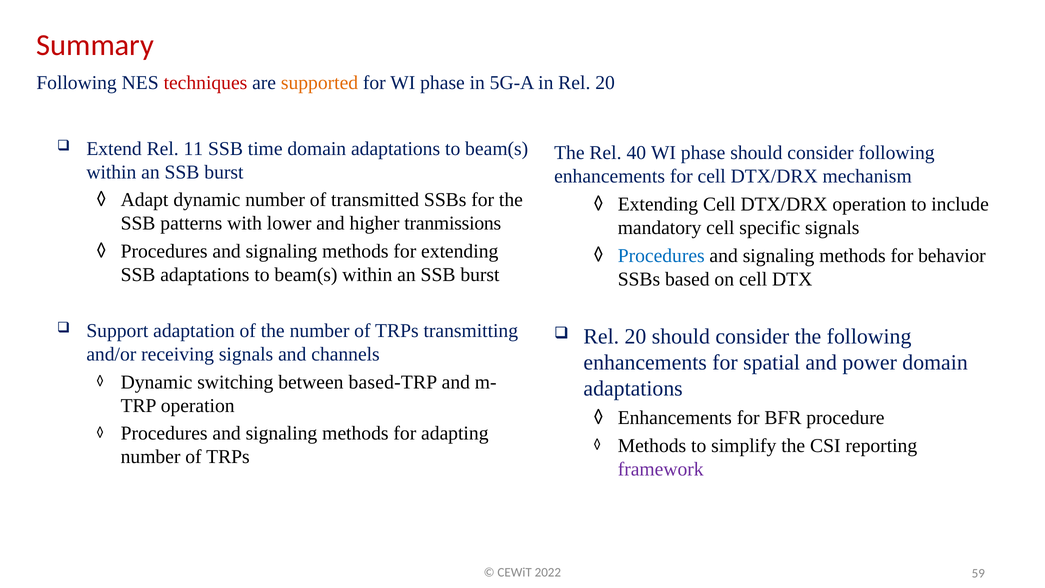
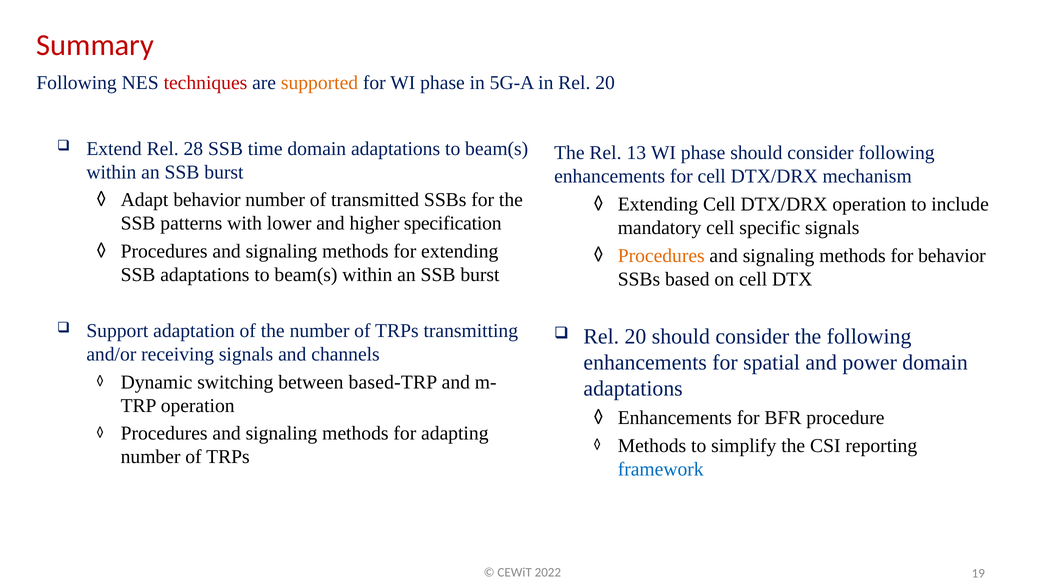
11: 11 -> 28 (193, 149)
40: 40 -> 13 (636, 153)
Adapt dynamic: dynamic -> behavior (207, 200)
tranmissions: tranmissions -> specification (453, 223)
Procedures colour: blue -> orange (661, 256)
framework colour: purple -> blue (661, 469)
59: 59 -> 19 (978, 573)
